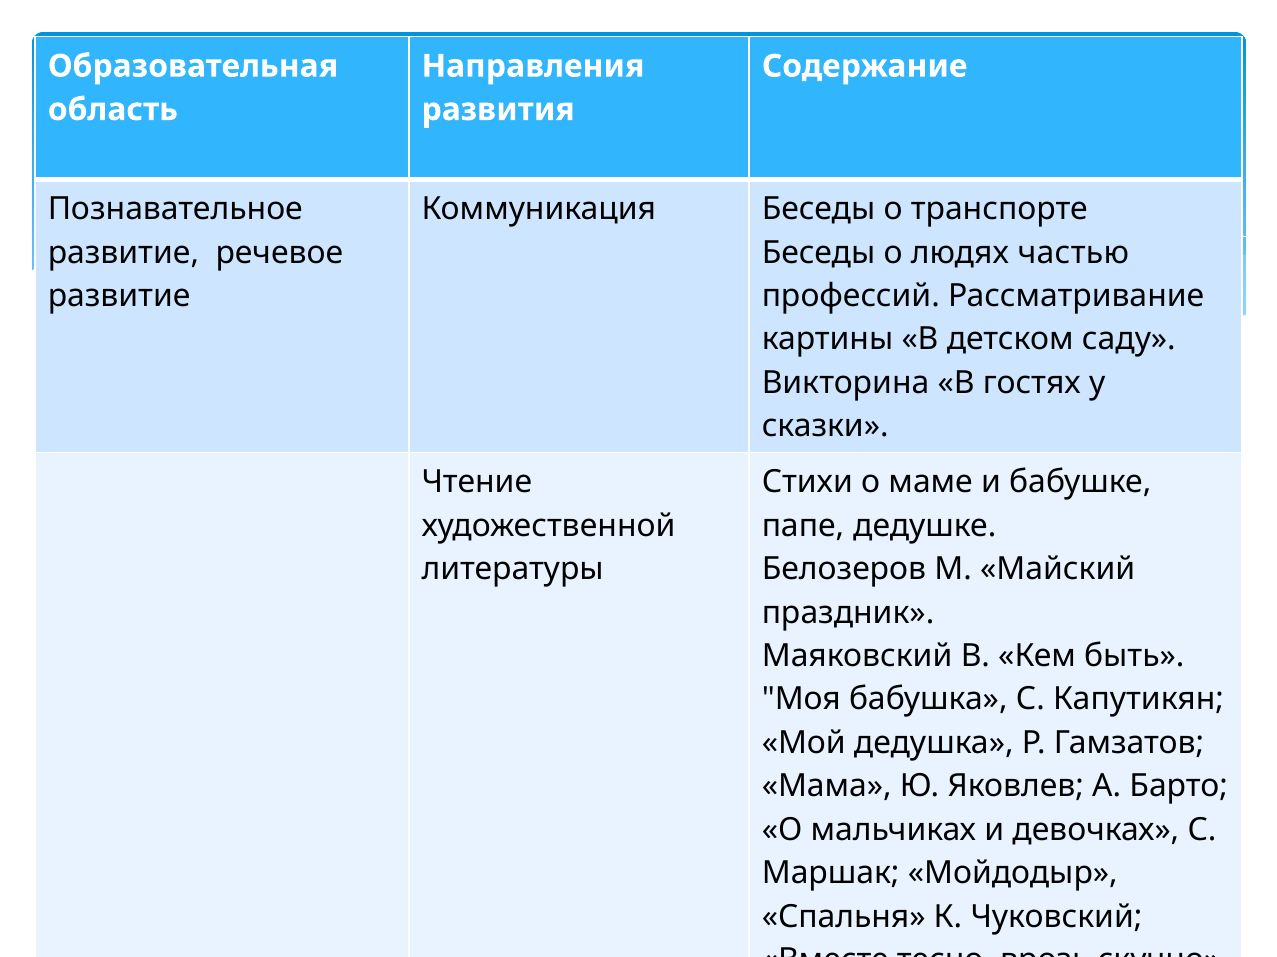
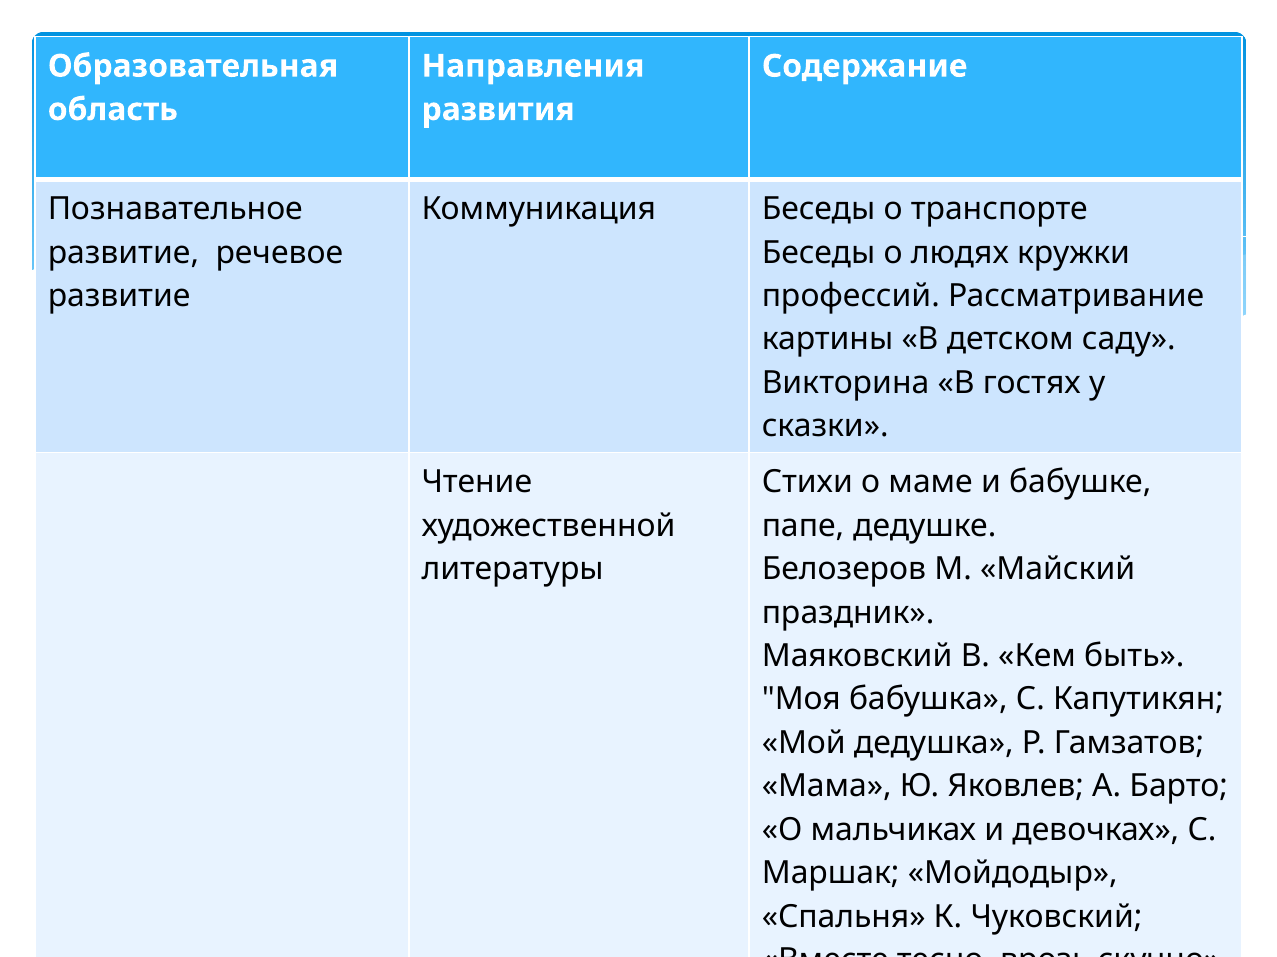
частью: частью -> кружки (1074, 253)
